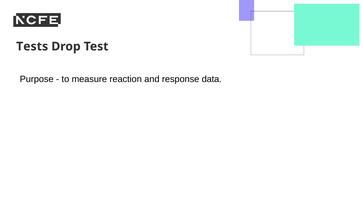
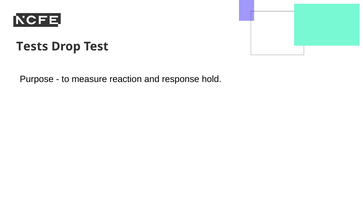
data: data -> hold (212, 79)
